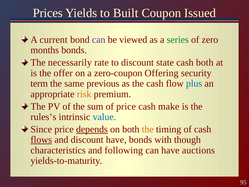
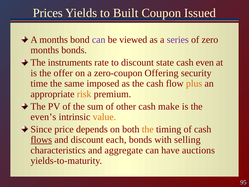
A current: current -> months (54, 40)
series colour: green -> purple (178, 40)
necessarily: necessarily -> instruments (70, 62)
cash both: both -> even (205, 62)
term: term -> time (39, 83)
previous: previous -> imposed (103, 83)
plus colour: blue -> orange (194, 83)
of price: price -> other (126, 106)
rules’s: rules’s -> even’s (43, 117)
value colour: blue -> orange (104, 117)
depends underline: present -> none (92, 129)
discount have: have -> each (116, 140)
though: though -> selling (187, 140)
following: following -> aggregate (124, 150)
